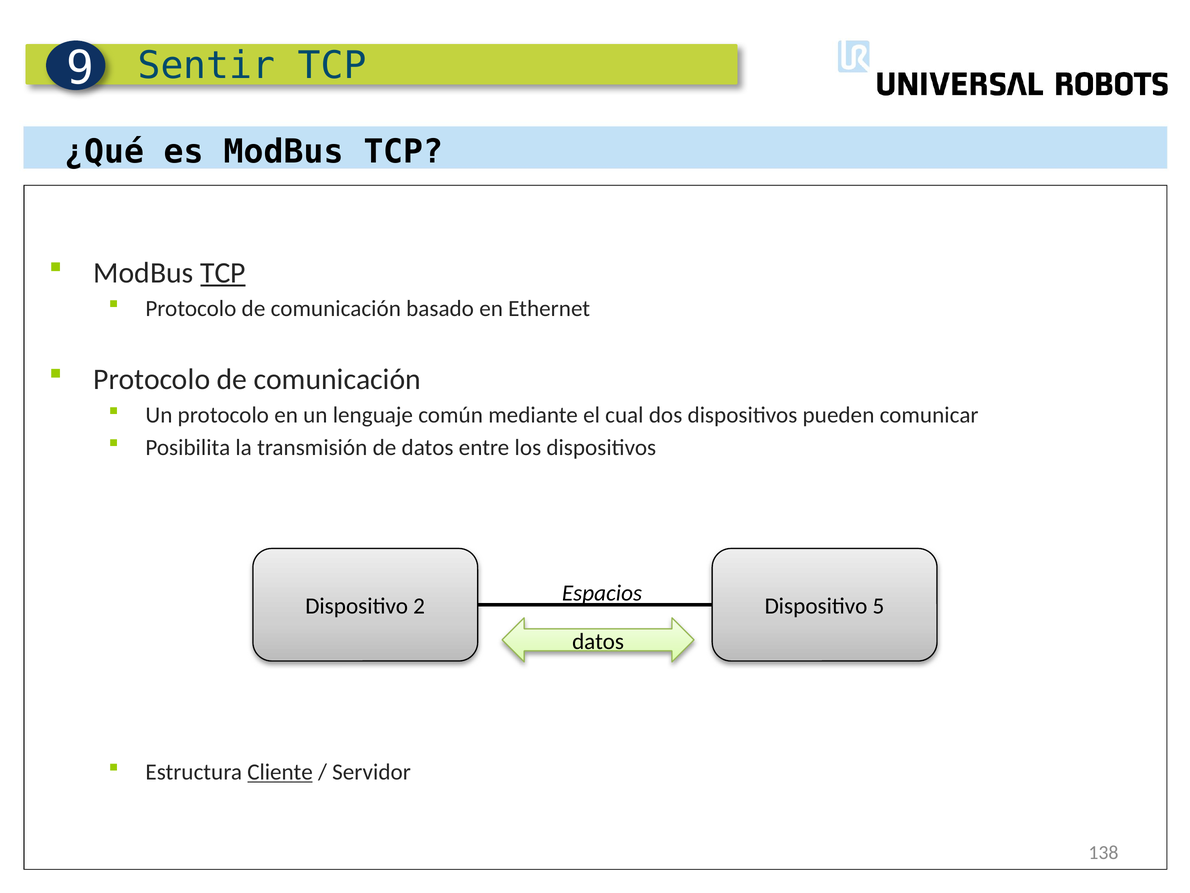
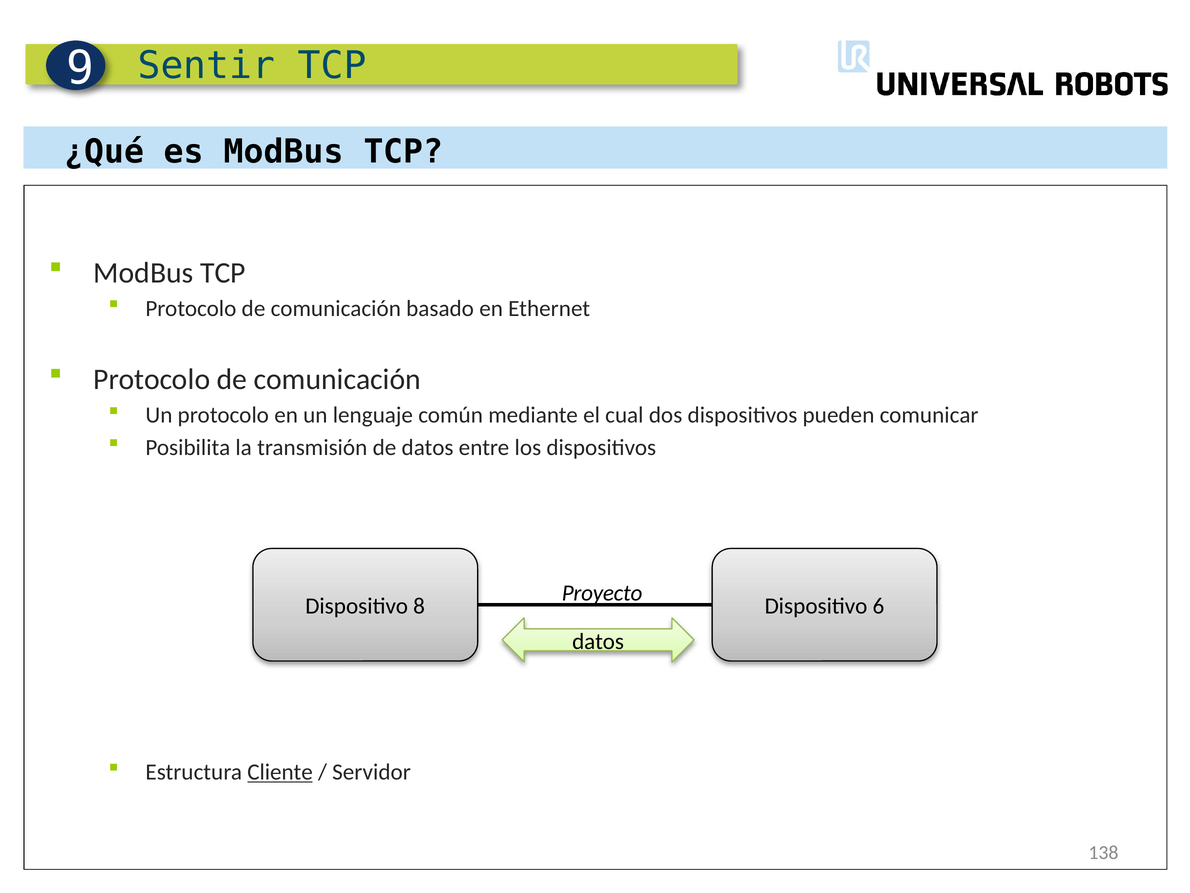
TCP underline: present -> none (223, 273)
Espacios: Espacios -> Proyecto (602, 593)
2: 2 -> 8 (419, 606)
5: 5 -> 6 (878, 606)
